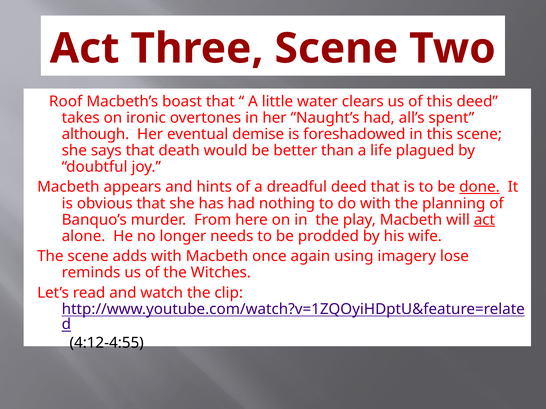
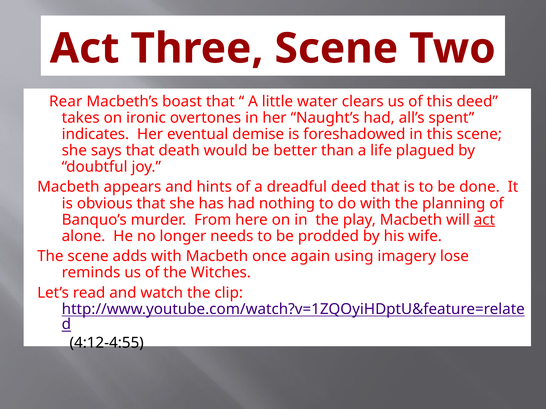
Roof: Roof -> Rear (66, 101)
although: although -> indicates (95, 134)
done underline: present -> none (479, 187)
